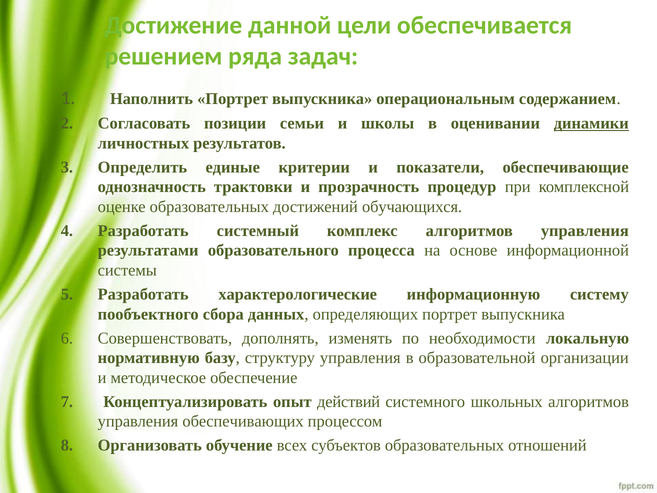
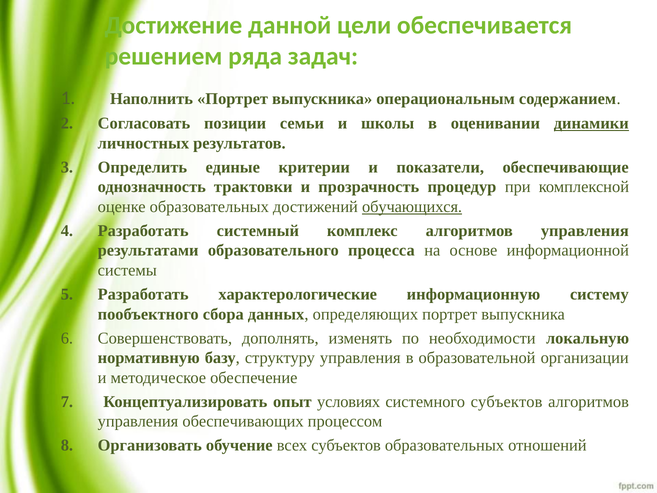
обучающихся underline: none -> present (412, 207)
действий: действий -> условиях (349, 402)
системного школьных: школьных -> субъектов (507, 402)
